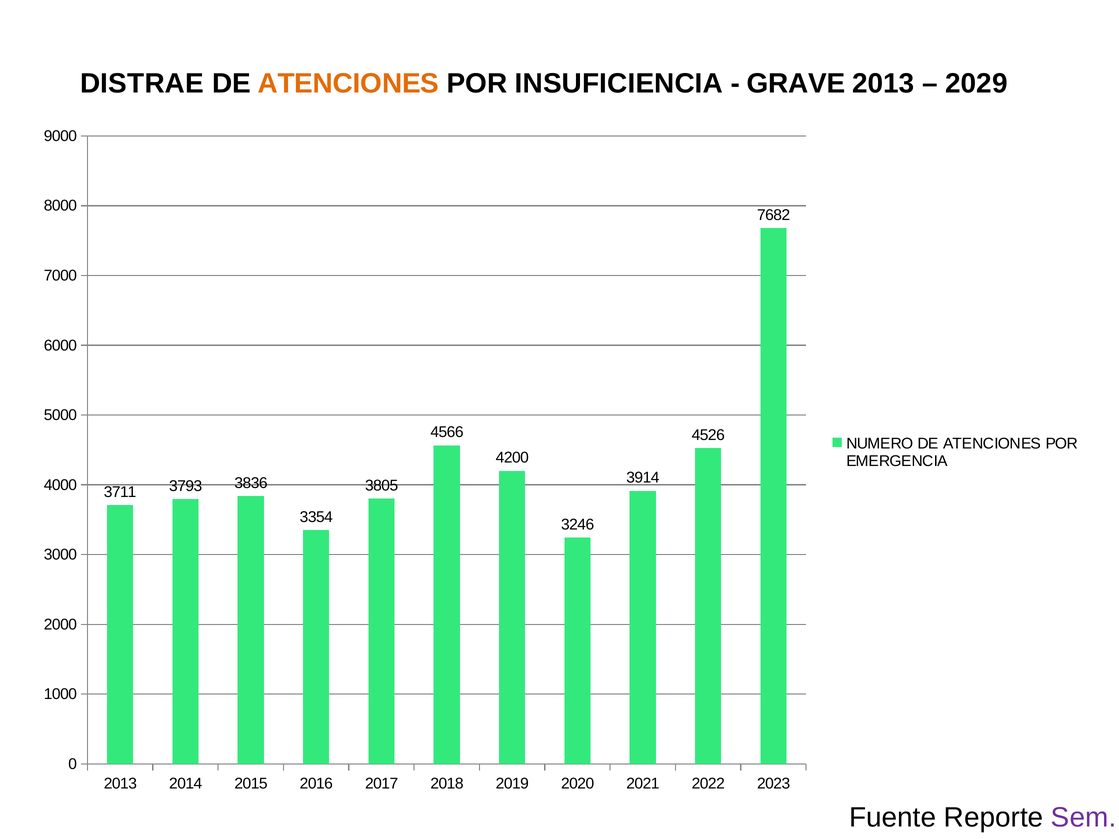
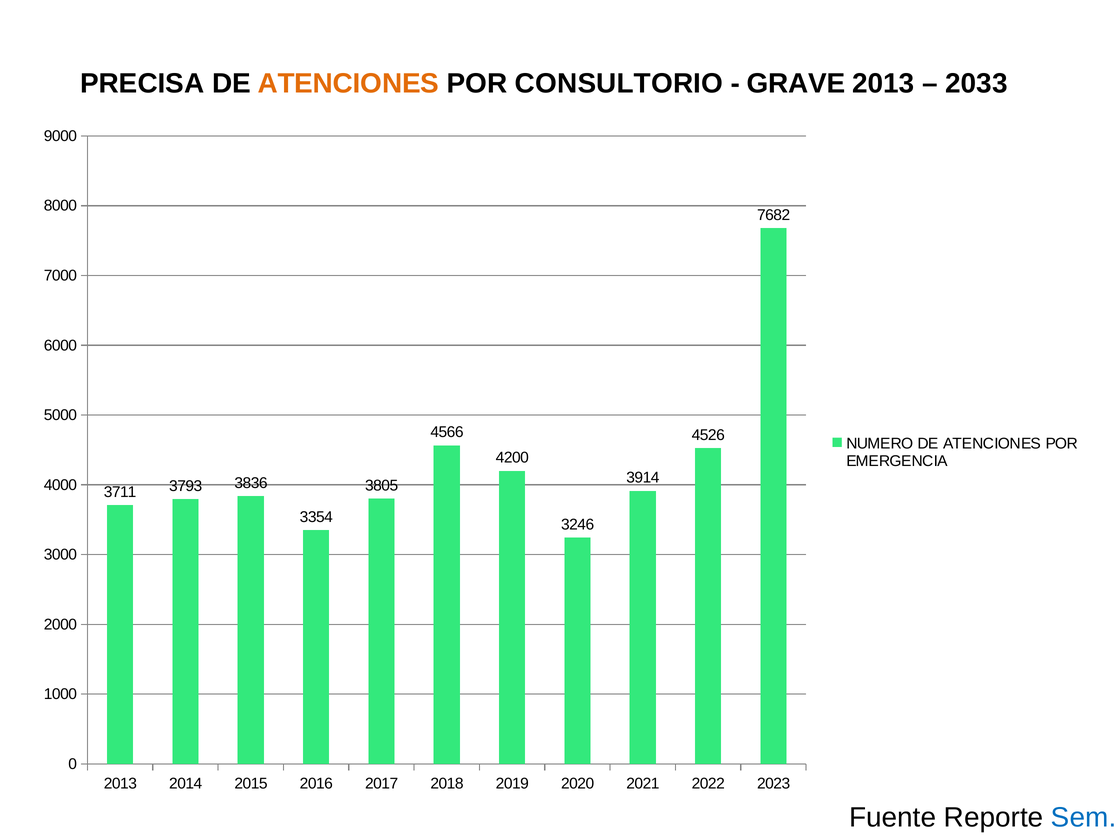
DISTRAE: DISTRAE -> PRECISA (142, 84)
INSUFICIENCIA: INSUFICIENCIA -> CONSULTORIO (619, 84)
2029: 2029 -> 2033 (976, 84)
Sem colour: purple -> blue (1084, 818)
